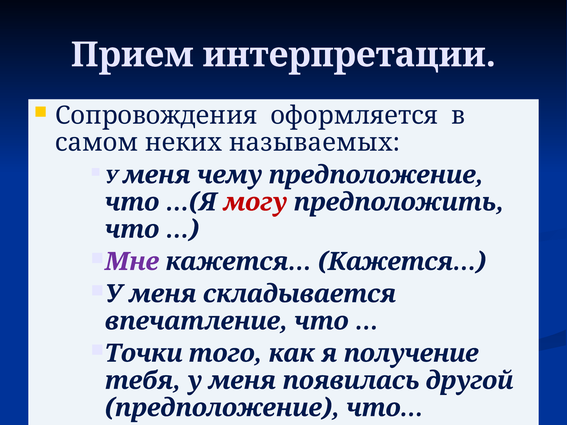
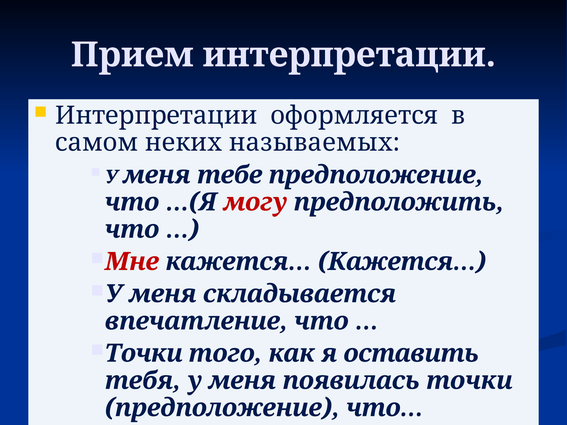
Сопровождения: Сопровождения -> Интерпретации (156, 116)
чему: чему -> тебе (230, 175)
Мне colour: purple -> red (132, 262)
получение: получение -> оставить (411, 354)
появилась другой: другой -> точки (469, 381)
